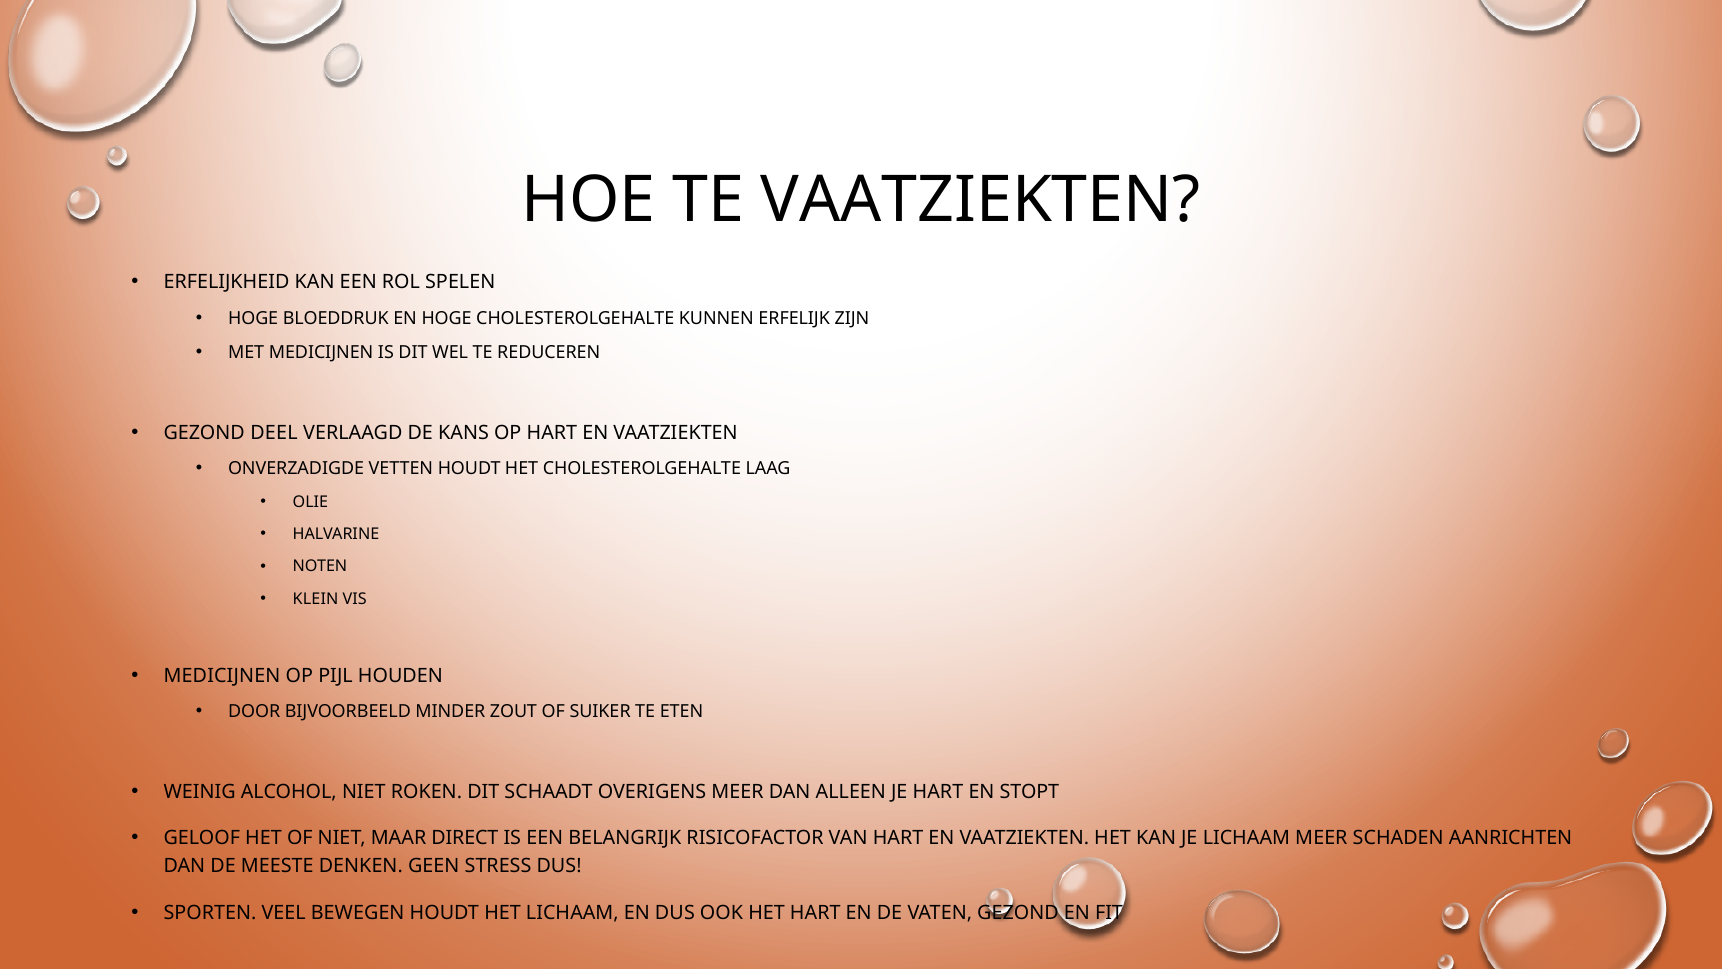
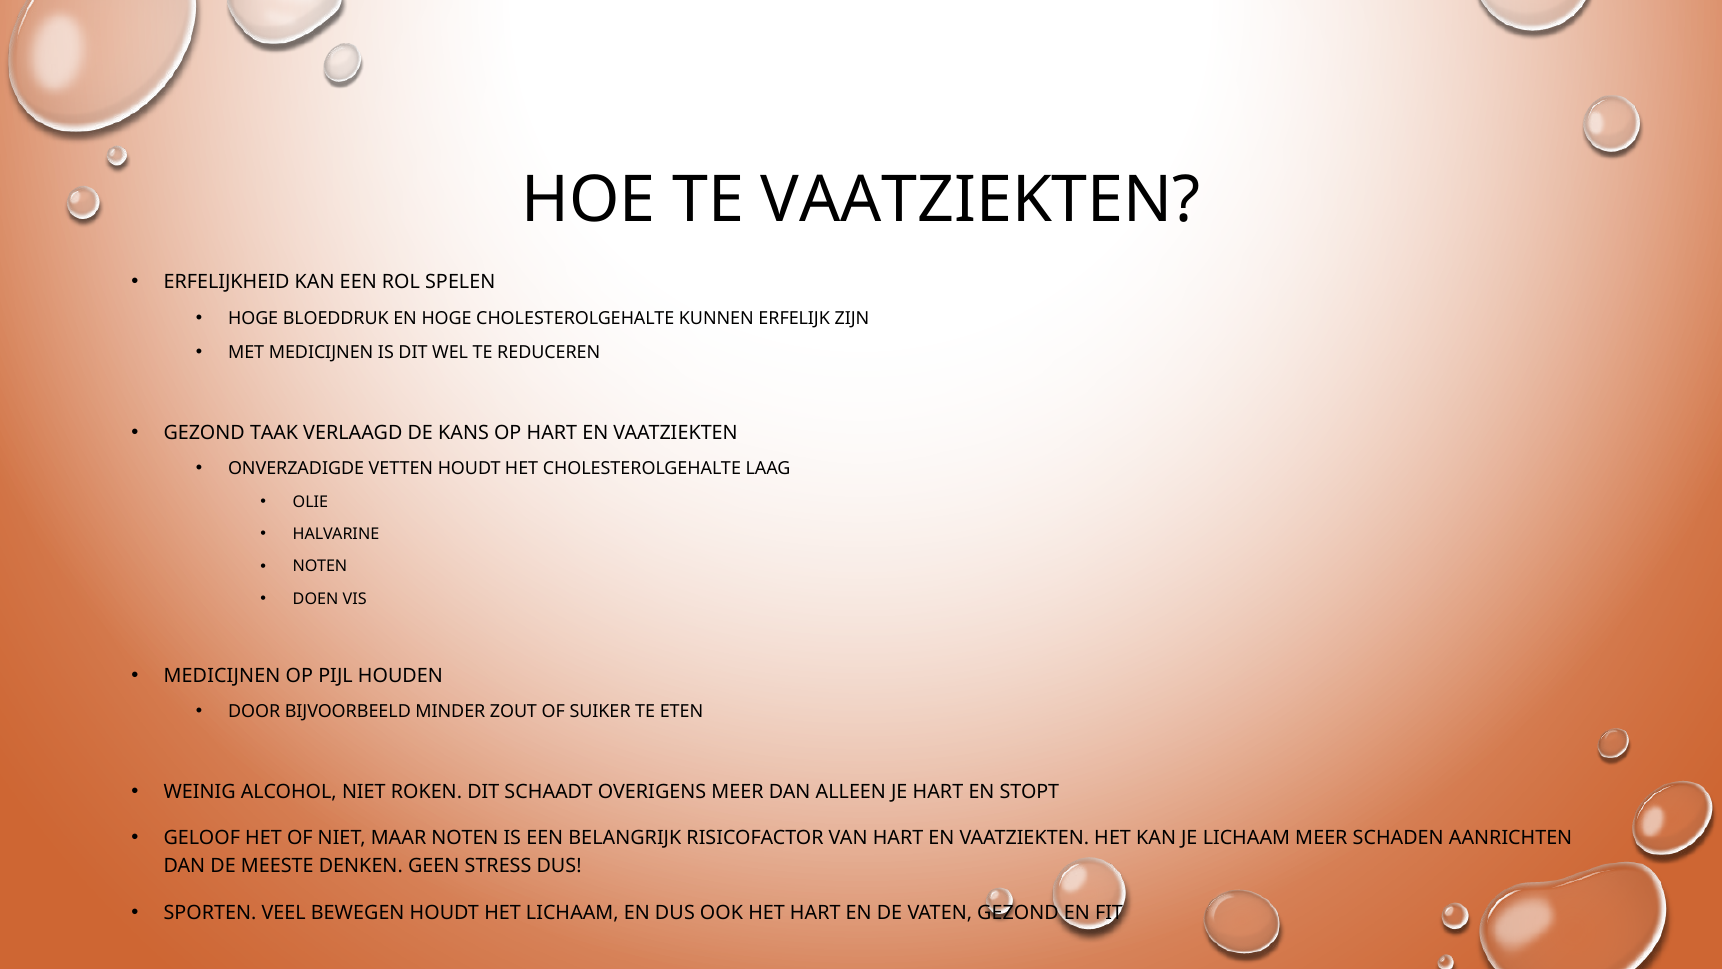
DEEL: DEEL -> TAAK (274, 433)
KLEIN: KLEIN -> DOEN (316, 599)
MAAR DIRECT: DIRECT -> NOTEN (465, 838)
